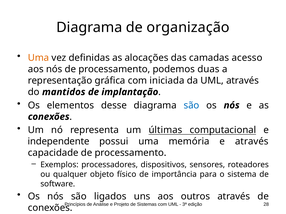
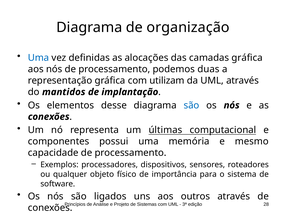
Uma colour: orange -> blue (39, 58)
camadas acesso: acesso -> gráfica (247, 58)
iniciada: iniciada -> utilizam (167, 81)
independente: independente -> componentes (59, 142)
e através: através -> mesmo (252, 142)
